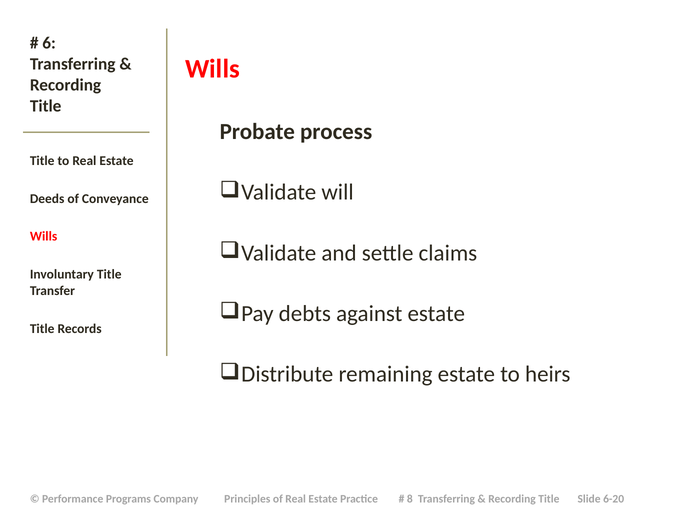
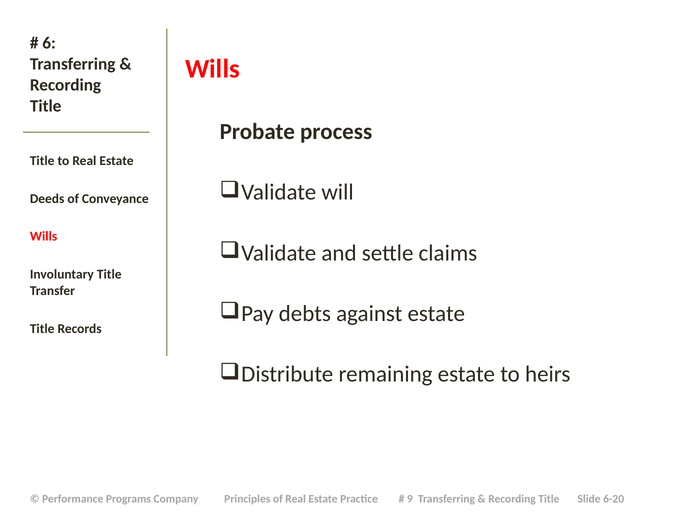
8: 8 -> 9 (410, 499)
